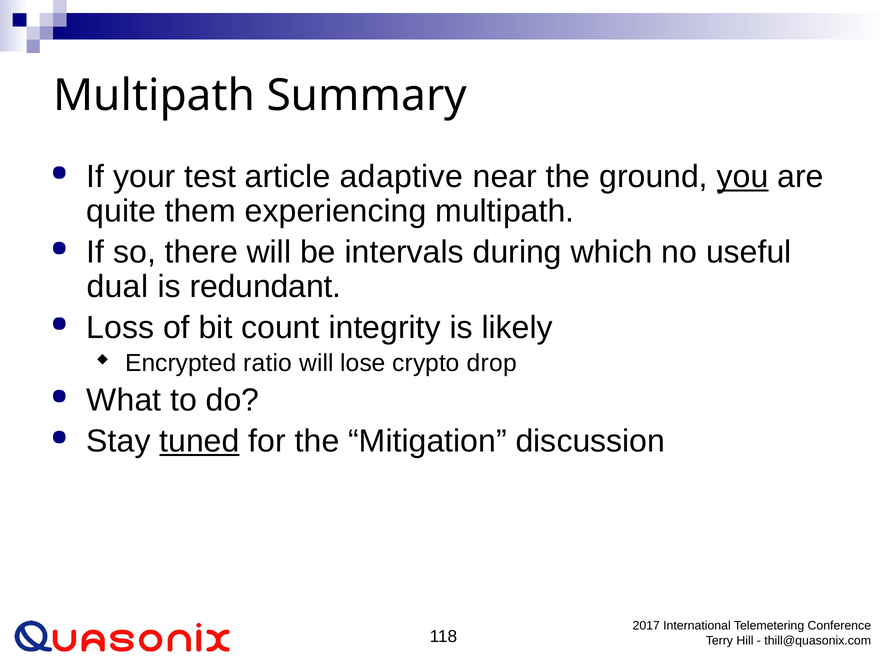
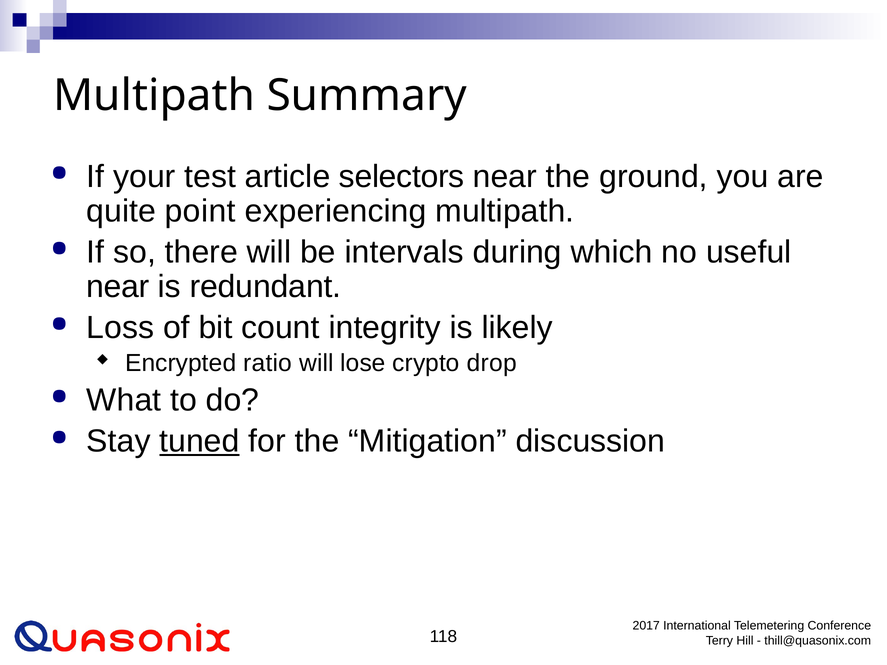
adaptive: adaptive -> selectors (402, 177)
you underline: present -> none (743, 177)
them: them -> point (200, 211)
dual: dual -> near (118, 287)
